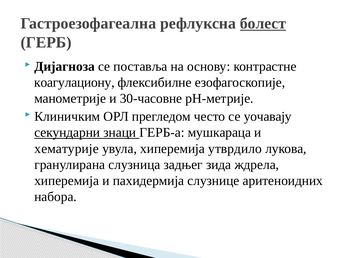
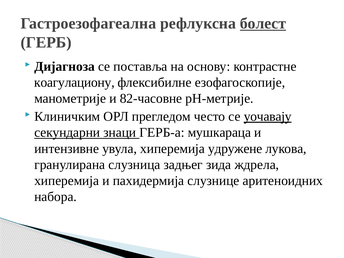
30-часовне: 30-часовне -> 82-часовне (151, 99)
уочавају underline: none -> present (268, 116)
хематурије: хематурије -> интензивне (67, 149)
утврдило: утврдило -> удружене (235, 149)
